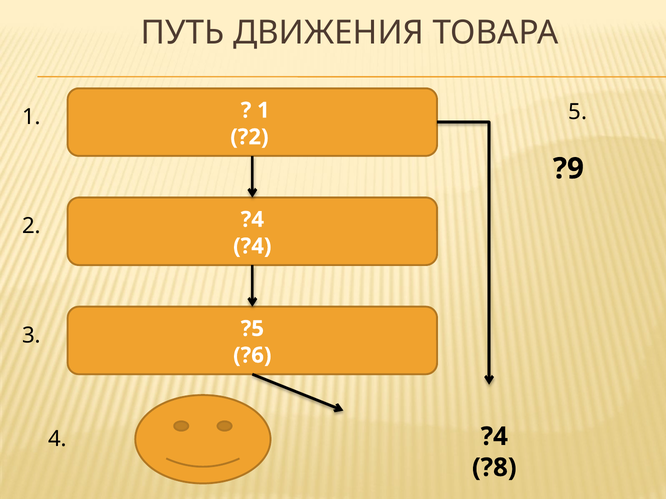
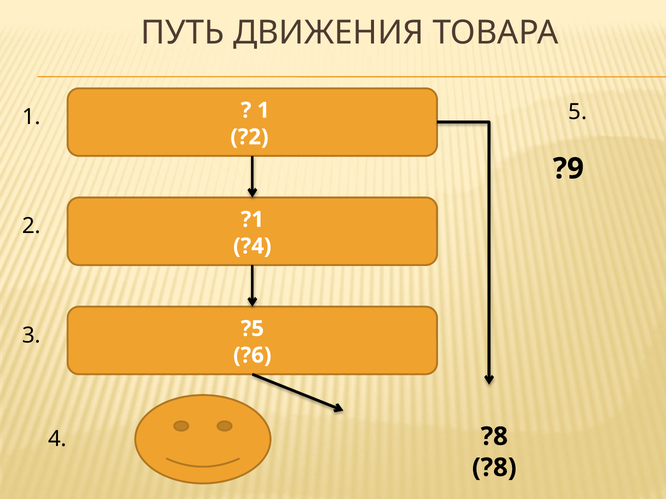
?4: ?4 -> ?1 (252, 220)
?4: ?4 -> ?8 (494, 437)
